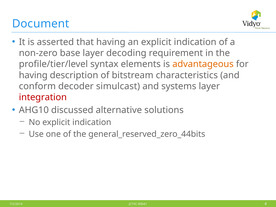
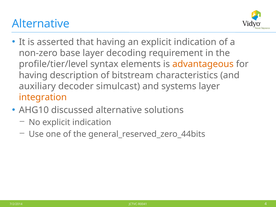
Document: Document -> Alternative (41, 24)
conform: conform -> auxiliary (37, 86)
integration colour: red -> orange (43, 97)
